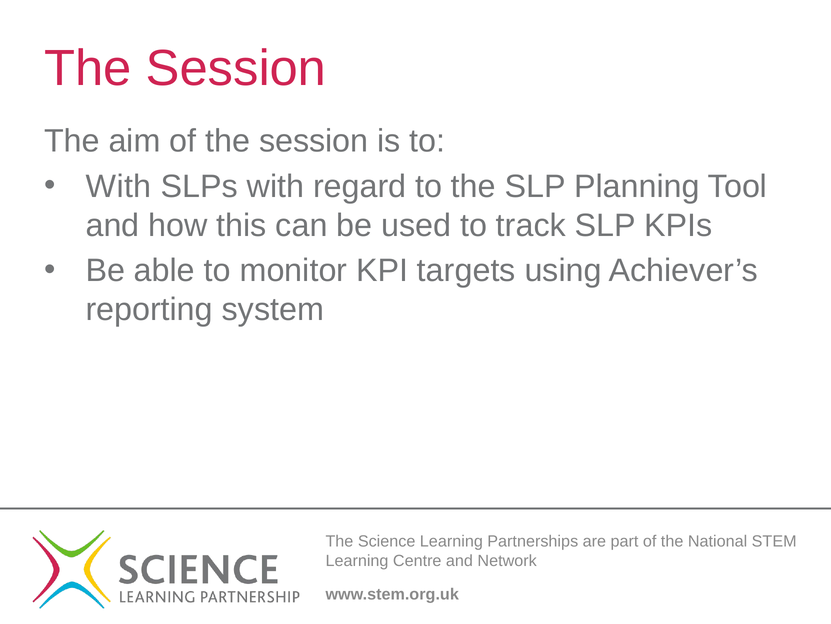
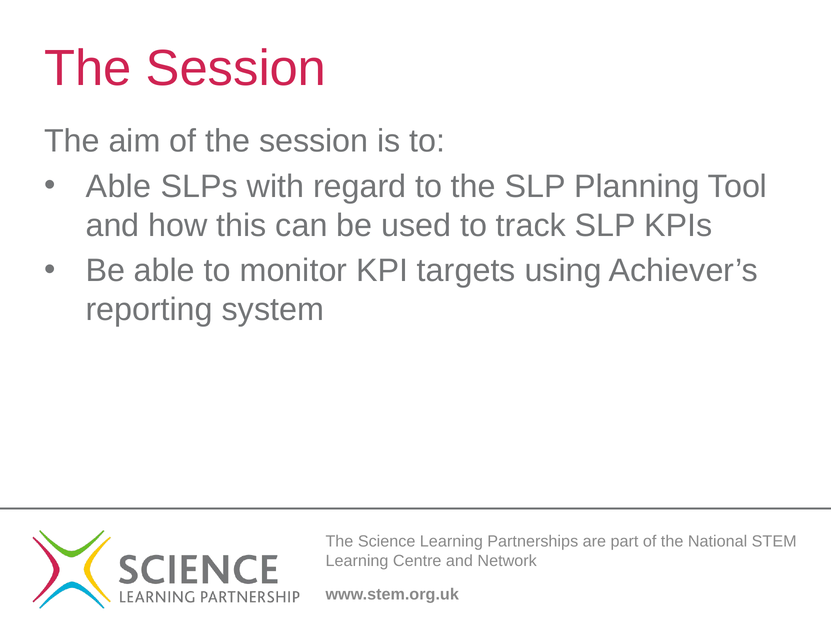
With: With -> Able (119, 186)
